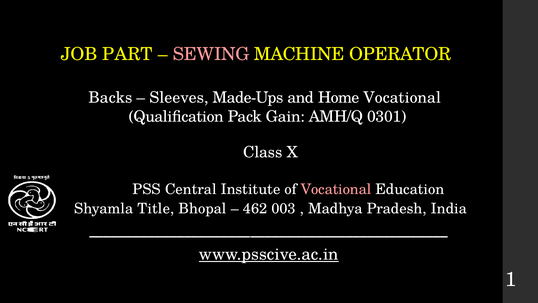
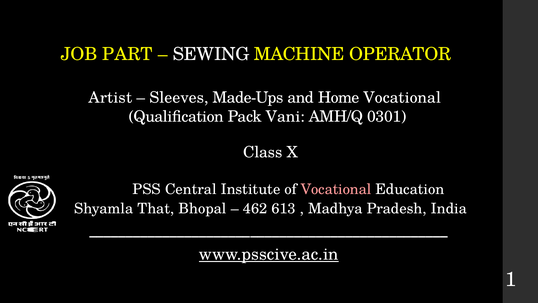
SEWING colour: pink -> white (211, 54)
Backs: Backs -> Artist (110, 98)
Gain: Gain -> Vani (285, 116)
Title: Title -> That (156, 208)
003: 003 -> 613 (284, 208)
